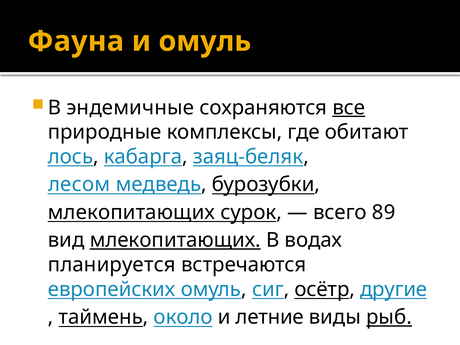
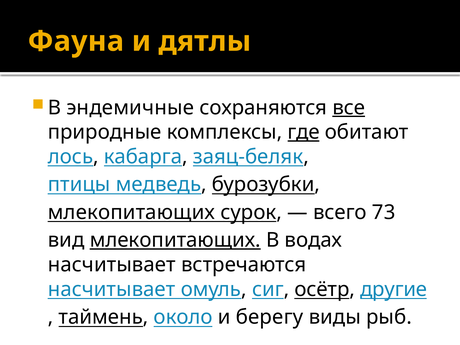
и омуль: омуль -> дятлы (205, 41)
где underline: none -> present (304, 132)
лесом: лесом -> птицы (79, 185)
89: 89 -> 73 (384, 212)
планируется: планируется -> насчитывает (112, 265)
европейских: европейских -> насчитывает (112, 289)
летние: летние -> берегу (270, 317)
рыб underline: present -> none (389, 317)
